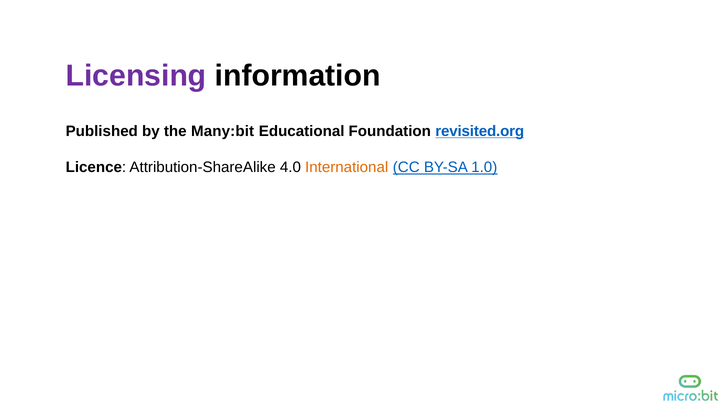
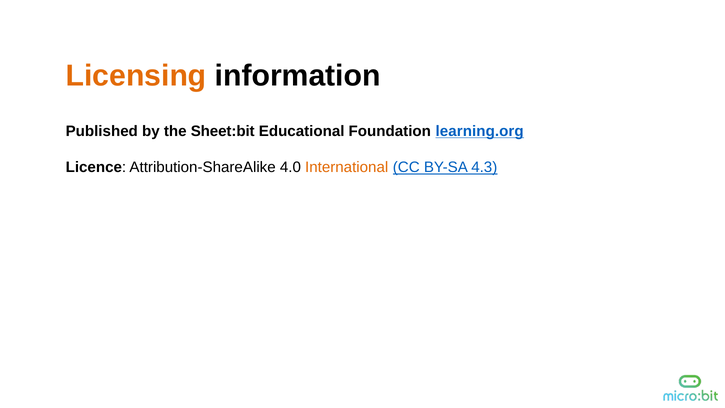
Licensing colour: purple -> orange (136, 76)
Many:bit: Many:bit -> Sheet:bit (223, 131)
revisited.org: revisited.org -> learning.org (480, 131)
1.0: 1.0 -> 4.3 (484, 167)
